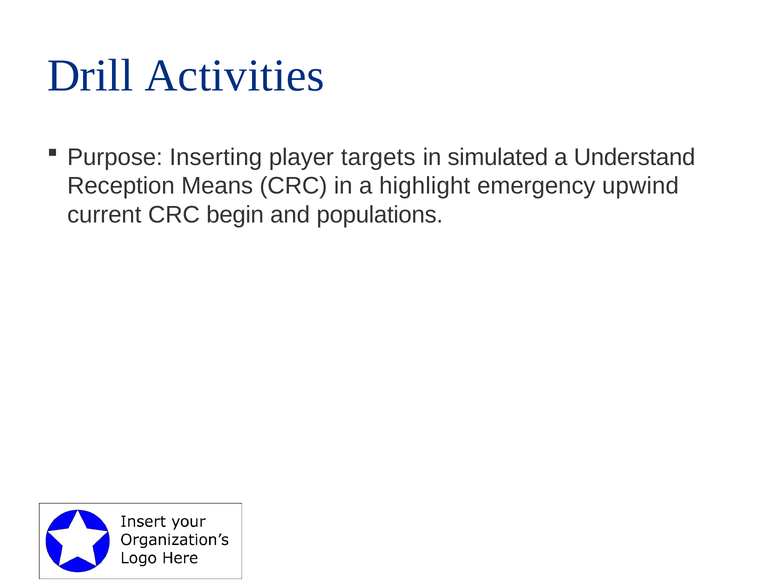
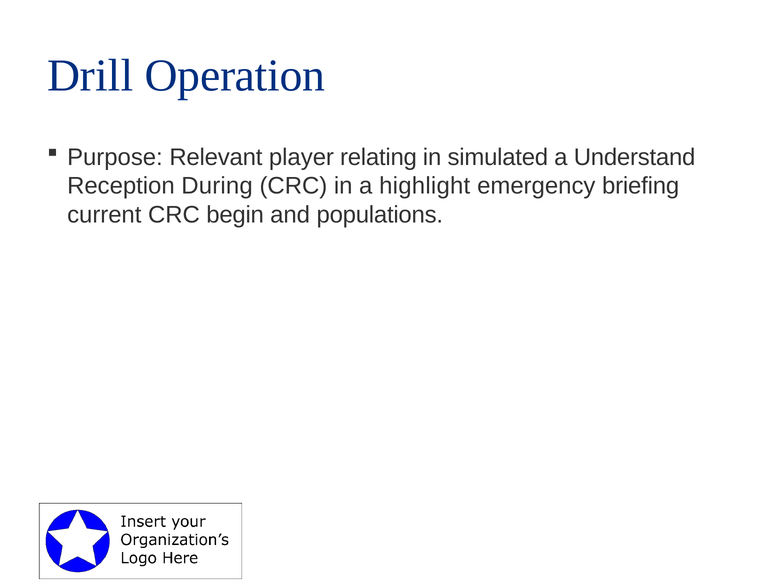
Activities: Activities -> Operation (235, 76)
Inserting: Inserting -> Relevant (216, 157)
targets: targets -> relating (378, 157)
Means: Means -> During (217, 186)
upwind: upwind -> briefing (641, 186)
